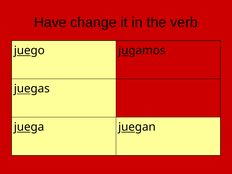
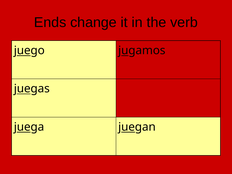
Have: Have -> Ends (50, 22)
